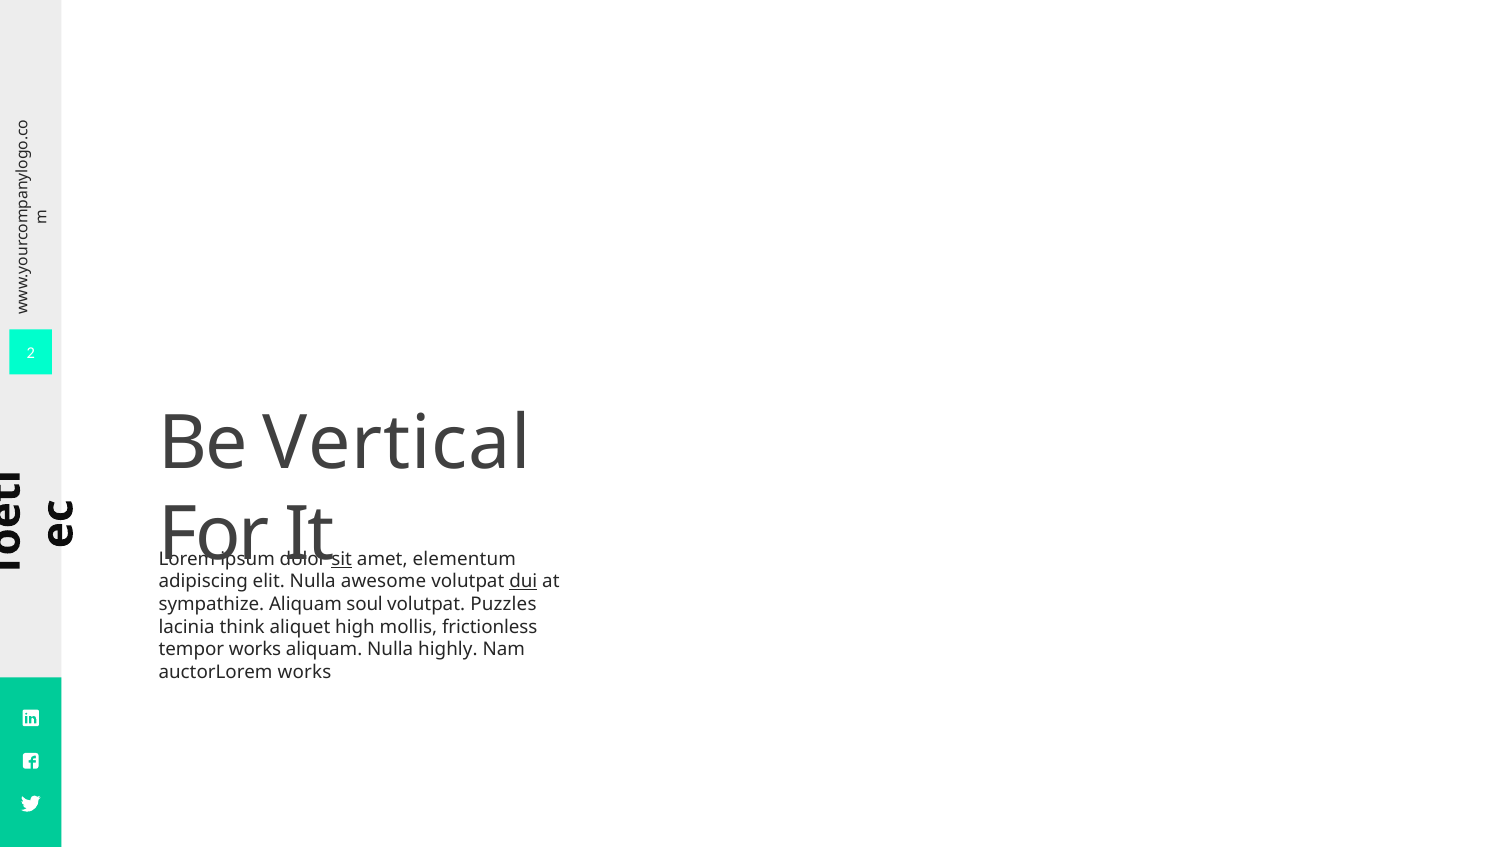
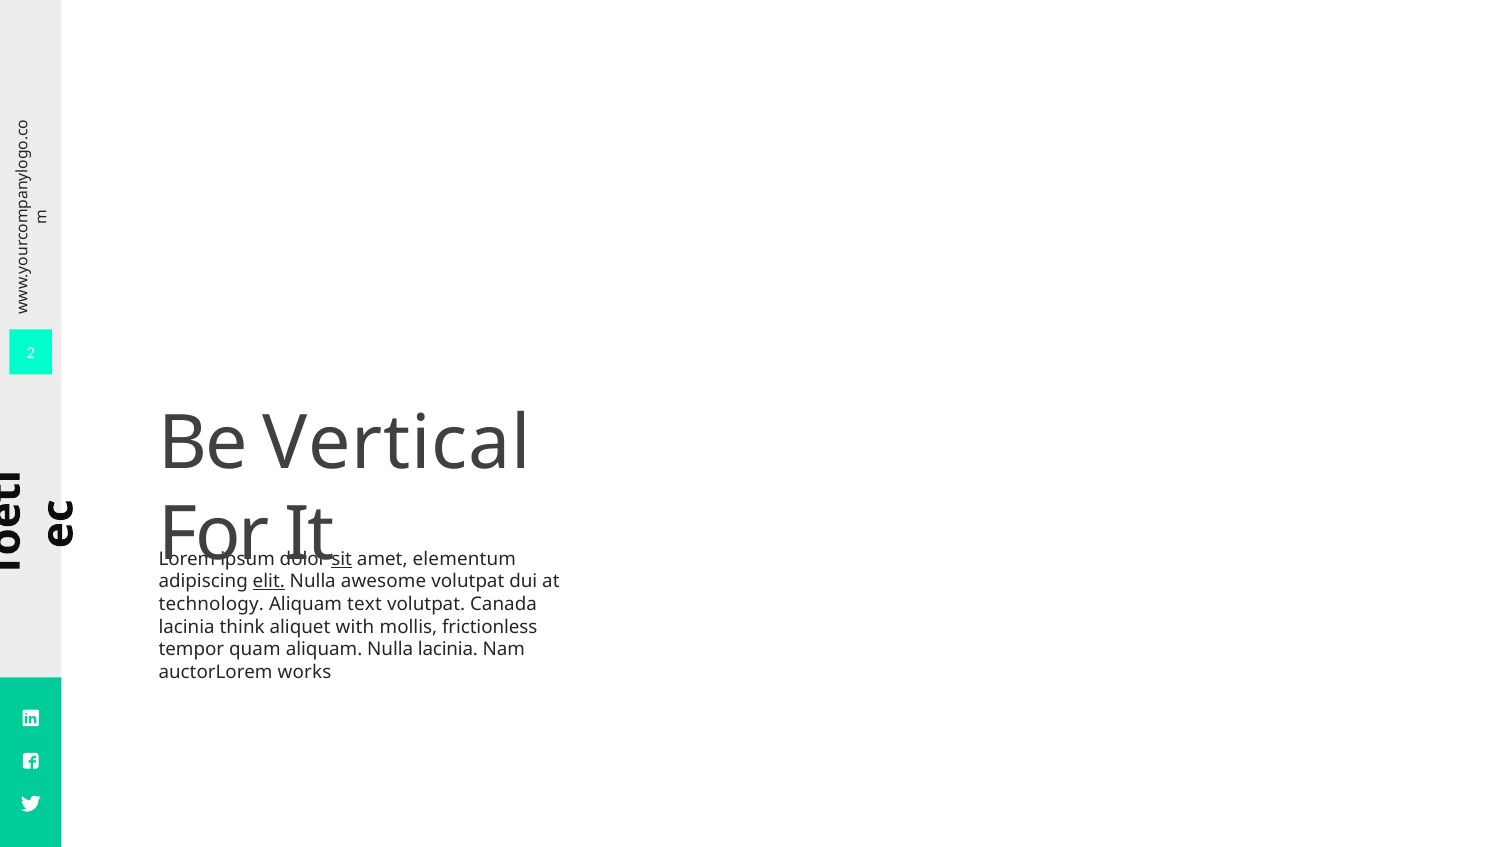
elit underline: none -> present (269, 582)
dui underline: present -> none (523, 582)
sympathize: sympathize -> technology (211, 604)
soul: soul -> text (364, 604)
Puzzles: Puzzles -> Canada (503, 604)
high: high -> with (355, 627)
tempor works: works -> quam (255, 650)
Nulla highly: highly -> lacinia (448, 650)
